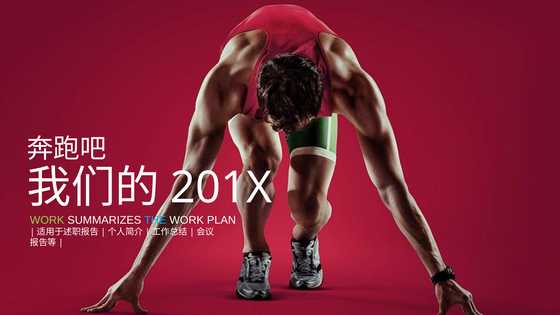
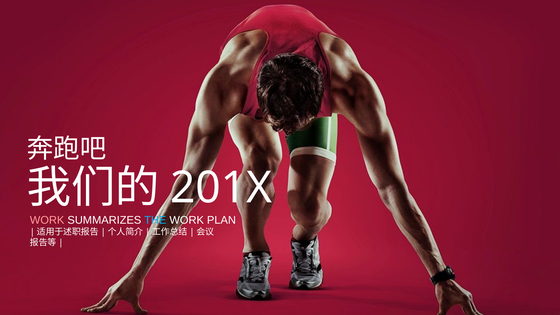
WORK colour: light green -> pink (47, 220)
